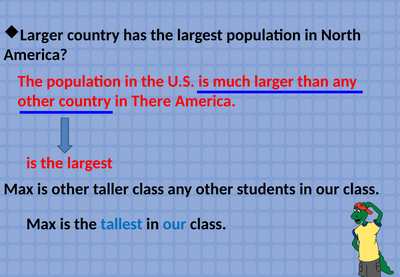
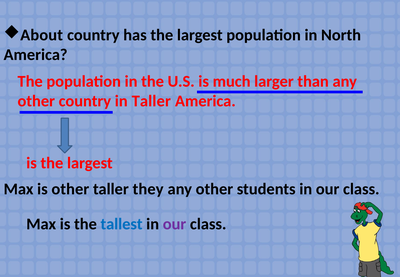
Larger: Larger -> About (42, 35)
in There: There -> Taller (151, 101)
taller class: class -> they (148, 189)
our colour: blue -> purple (175, 224)
